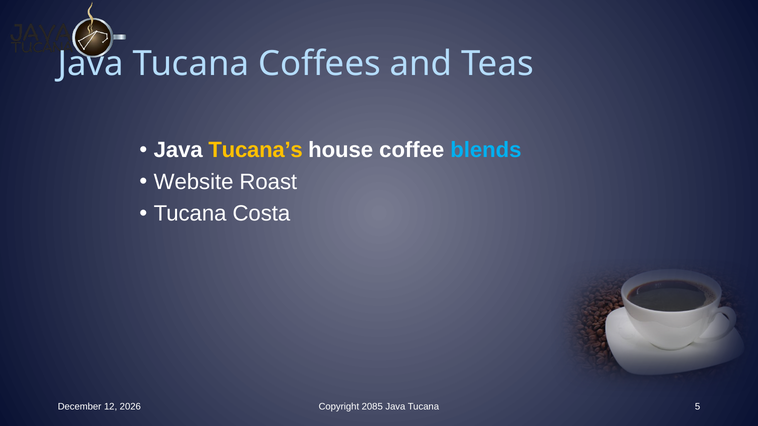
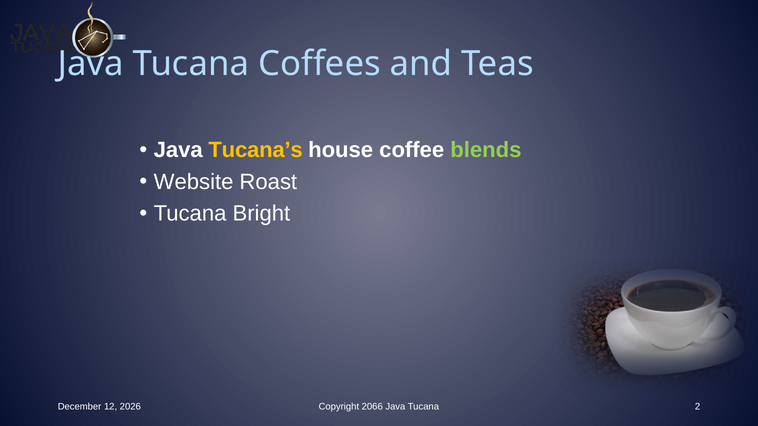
blends colour: light blue -> light green (486, 150)
Costa: Costa -> Bright (261, 214)
2085: 2085 -> 2066 (372, 407)
5: 5 -> 2 (698, 407)
